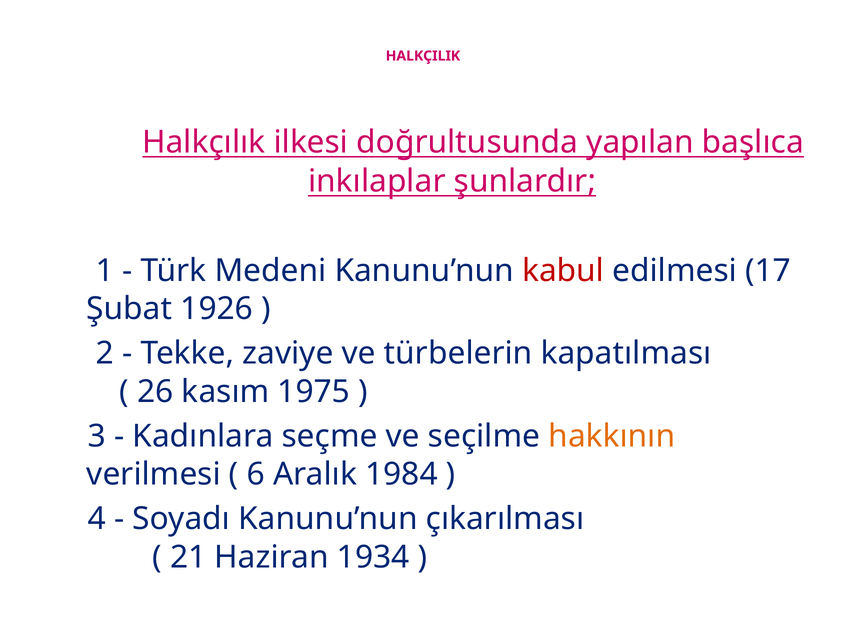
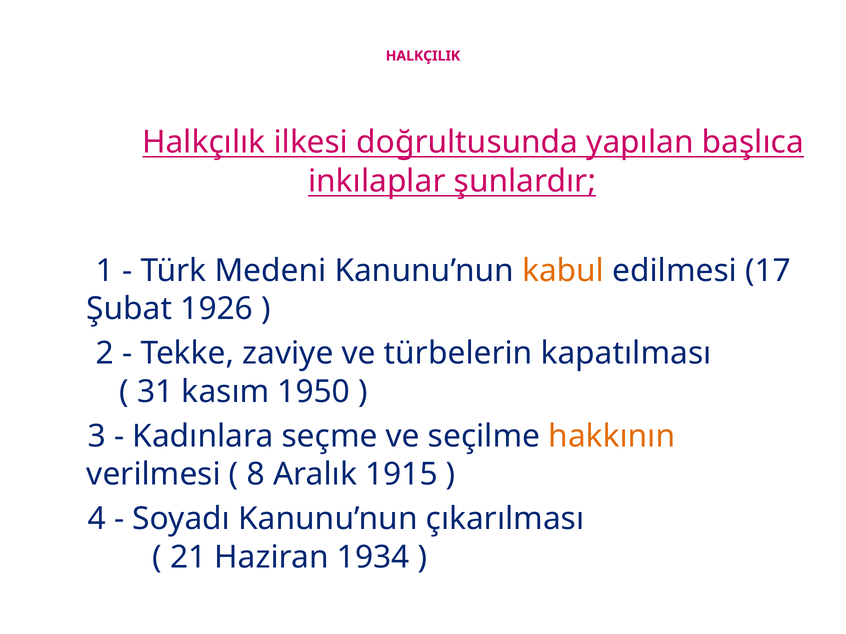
kabul colour: red -> orange (563, 271)
26: 26 -> 31 (155, 392)
1975: 1975 -> 1950 (314, 392)
6: 6 -> 8 (256, 475)
1984: 1984 -> 1915 (401, 475)
